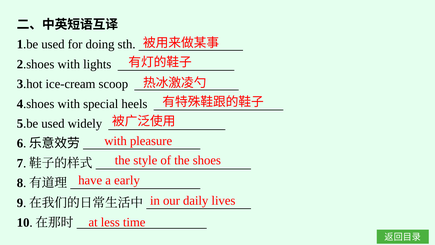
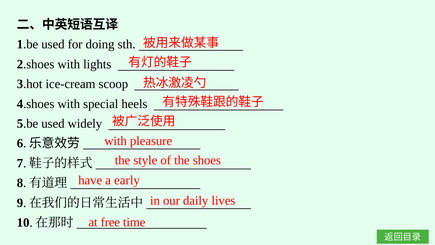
less: less -> free (110, 222)
